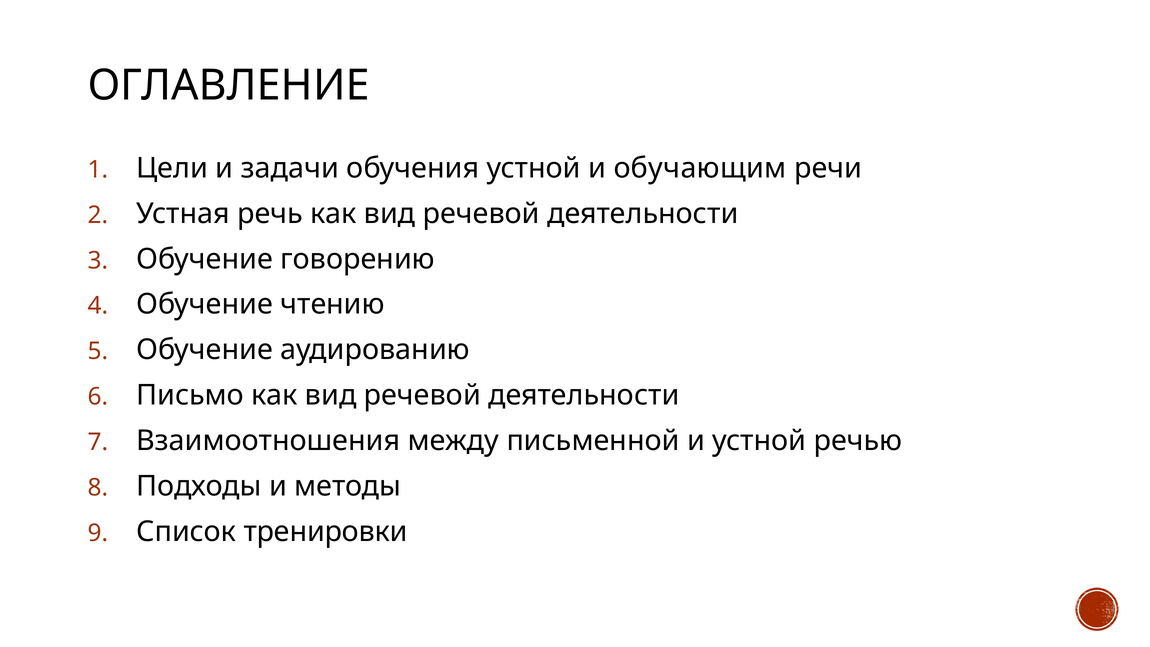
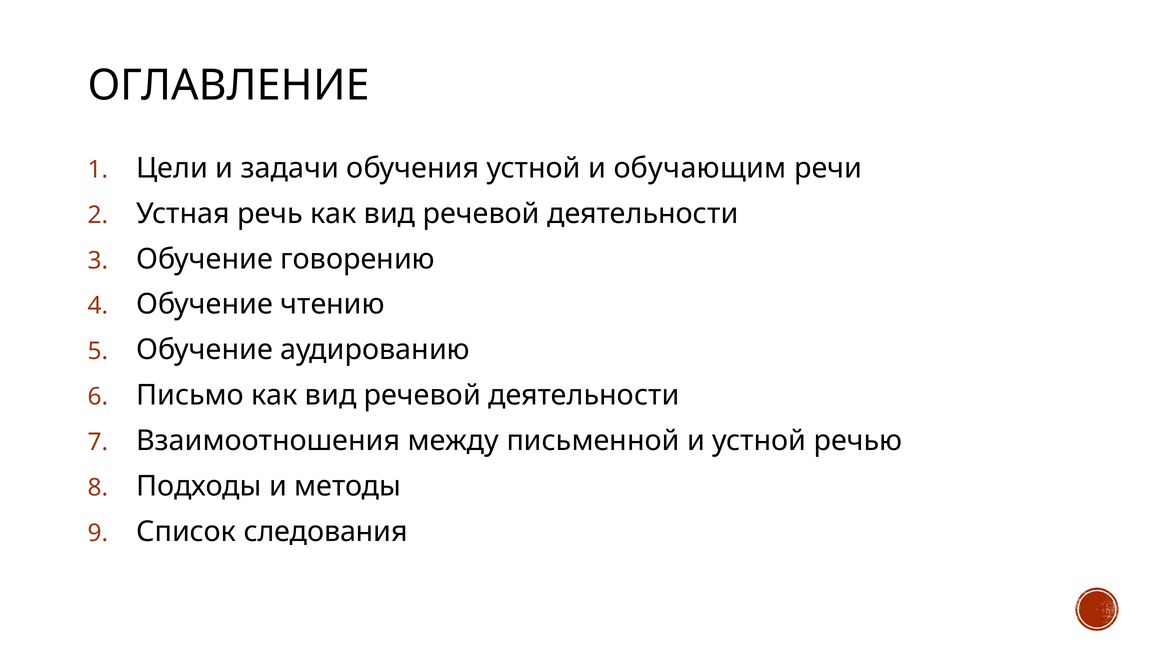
тренировки: тренировки -> следования (326, 531)
